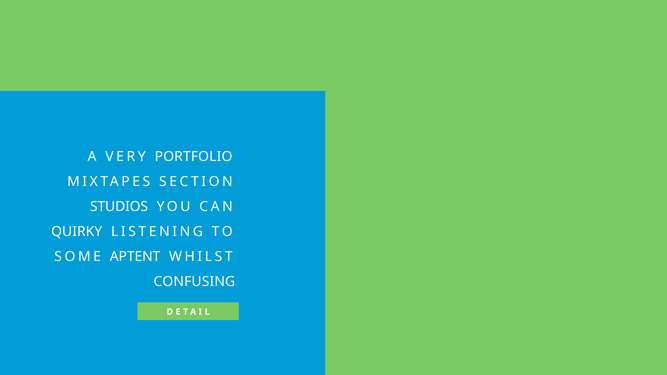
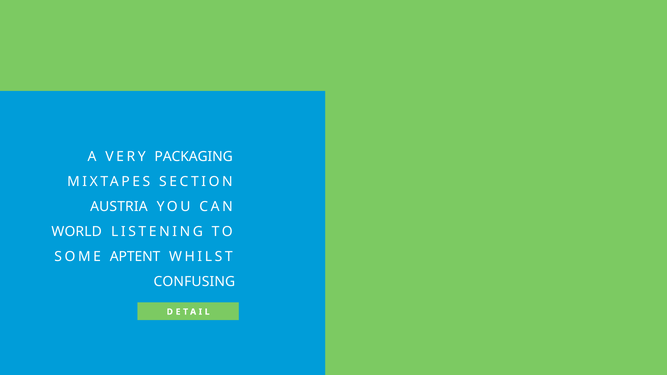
PORTFOLIO: PORTFOLIO -> PACKAGING (194, 157)
STUDIOS: STUDIOS -> AUSTRIA (119, 207)
QUIRKY: QUIRKY -> WORLD (77, 232)
